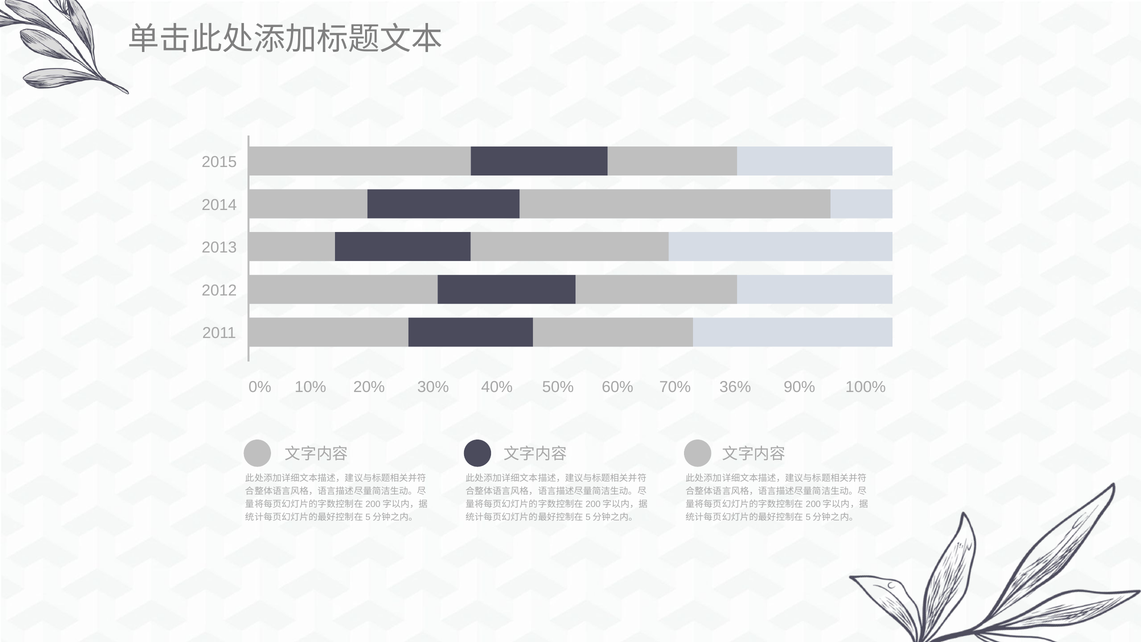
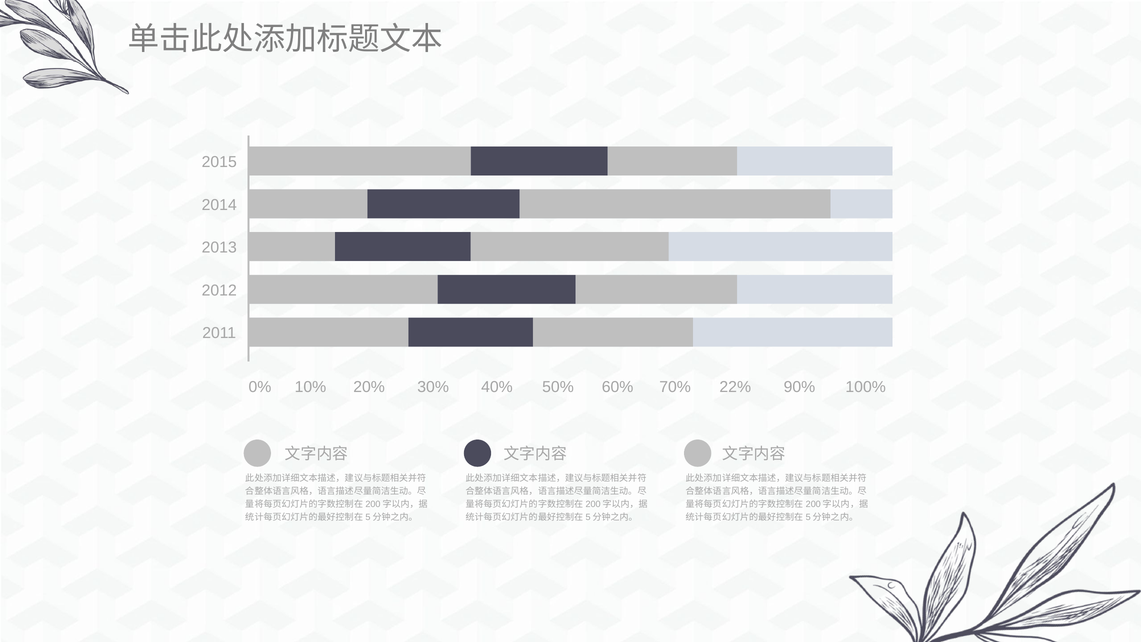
36%: 36% -> 22% (735, 387)
